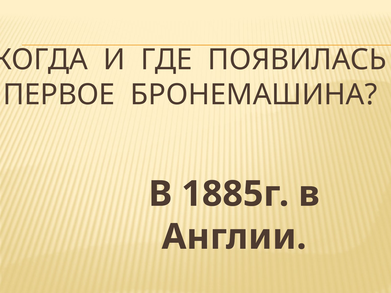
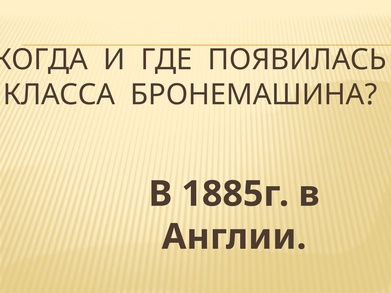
ПЕРВОЕ: ПЕРВОЕ -> КЛАССА (59, 95)
